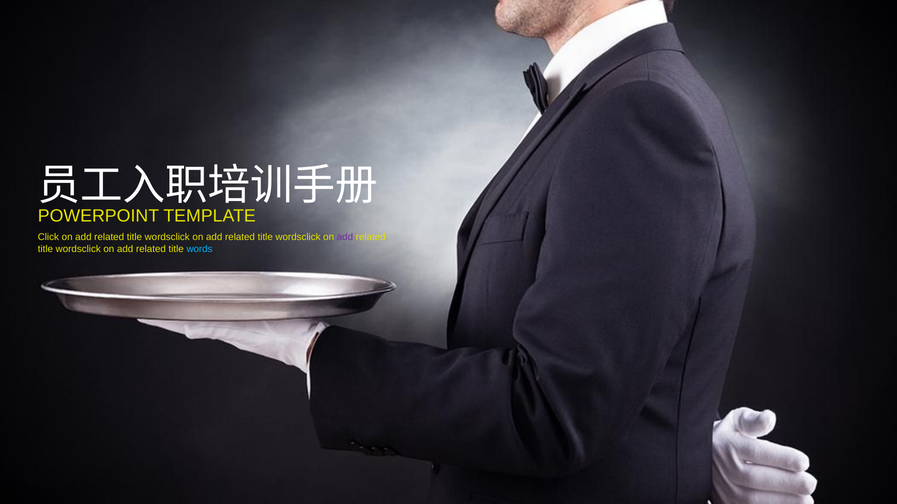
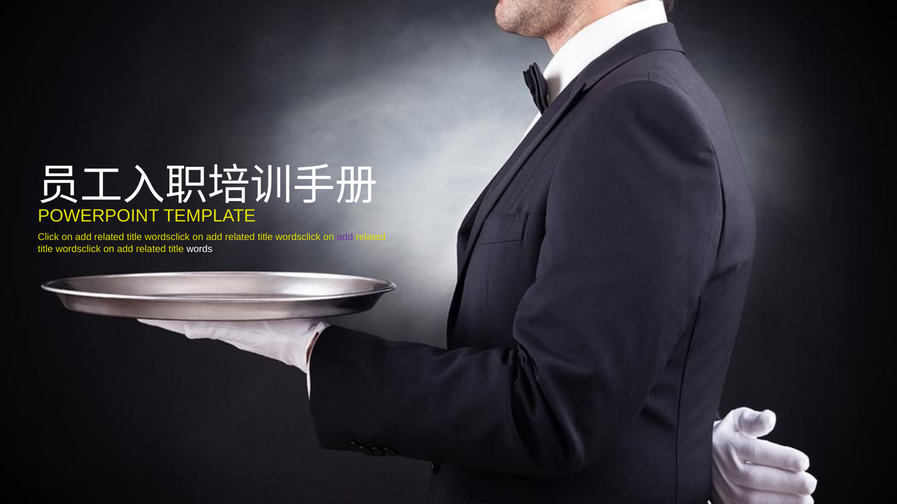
words colour: light blue -> white (200, 249)
